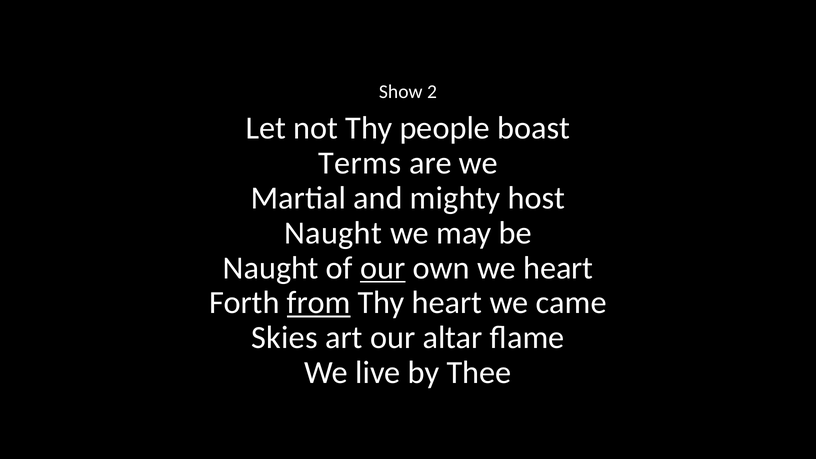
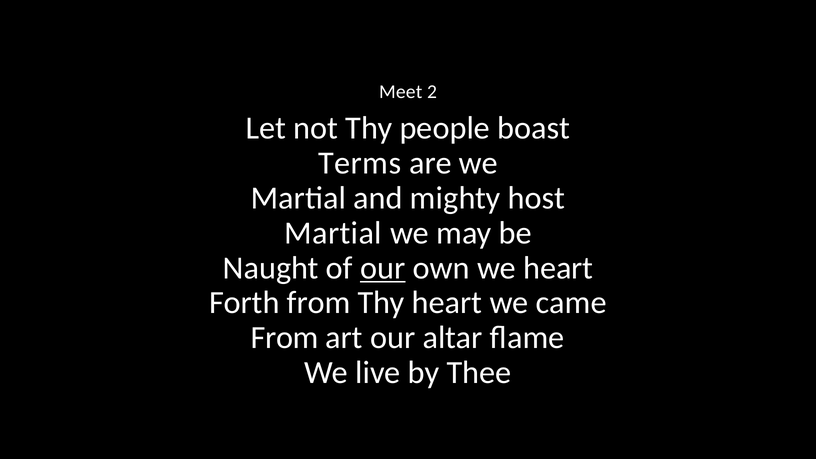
Show: Show -> Meet (401, 92)
Naught: Naught -> Martial (333, 233)
from underline: present -> none (319, 303)
Skies: Skies -> From (285, 338)
